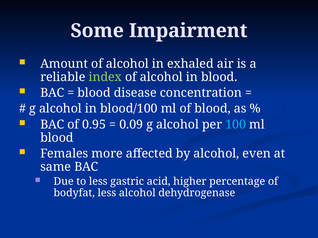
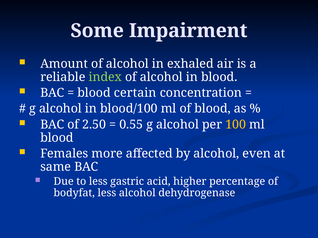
disease: disease -> certain (135, 93)
0.95: 0.95 -> 2.50 (94, 125)
0.09: 0.09 -> 0.55 (131, 125)
100 colour: light blue -> yellow (236, 125)
